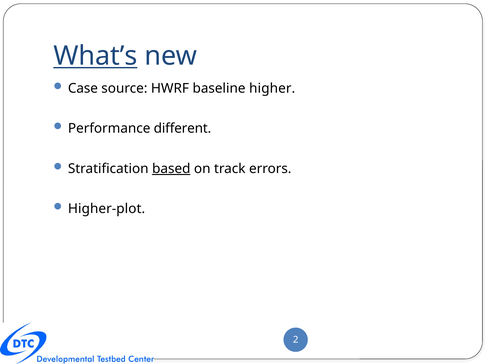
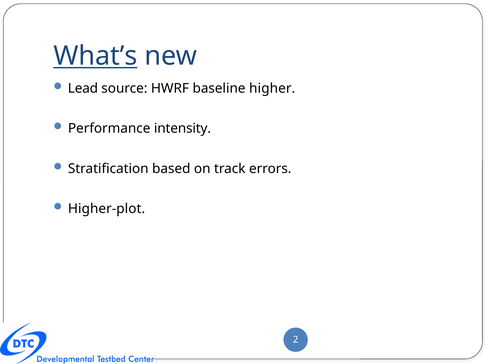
Case: Case -> Lead (83, 88)
different: different -> intensity (182, 129)
based underline: present -> none (171, 169)
